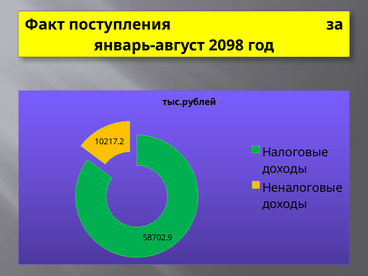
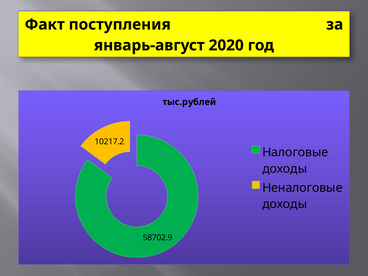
2098: 2098 -> 2020 (226, 45)
